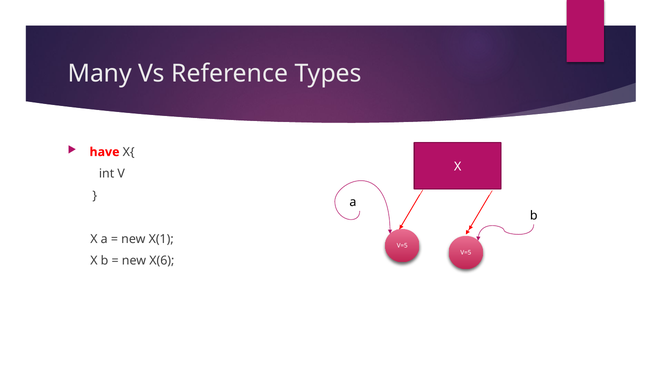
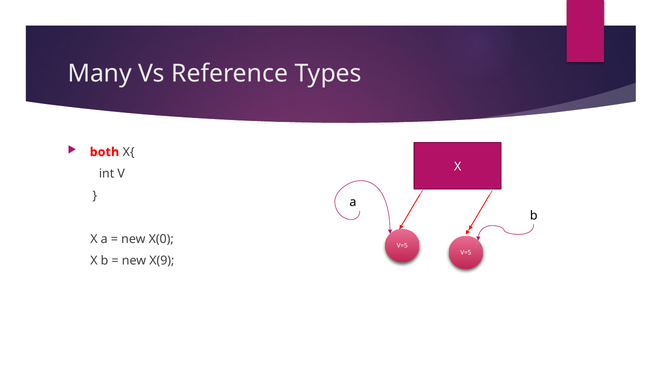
have: have -> both (104, 152)
X(1: X(1 -> X(0 (161, 239)
X(6: X(6 -> X(9 (162, 261)
